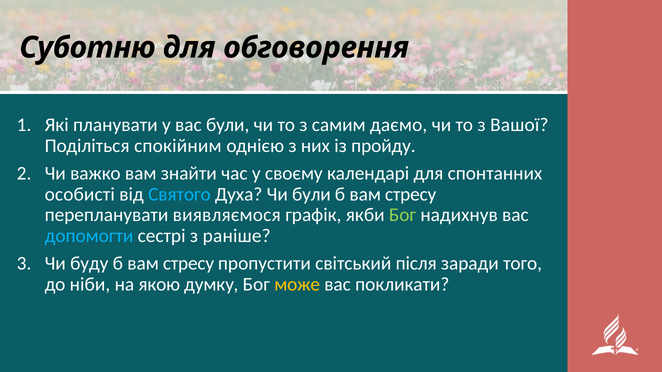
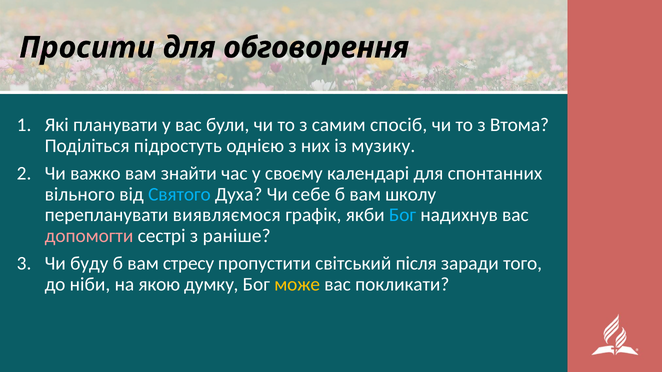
Суботню: Суботню -> Просити (87, 48)
даємо: даємо -> спосіб (399, 125)
Вашої: Вашої -> Втома (519, 125)
спокійним: спокійним -> підростуть (178, 146)
пройду: пройду -> музику (383, 146)
особисті: особисті -> вільного (80, 194)
Чи були: були -> себе (311, 194)
стресу: стресу -> школу (411, 194)
Бог colour: light green -> light blue (403, 215)
допомогти colour: light blue -> pink (89, 236)
